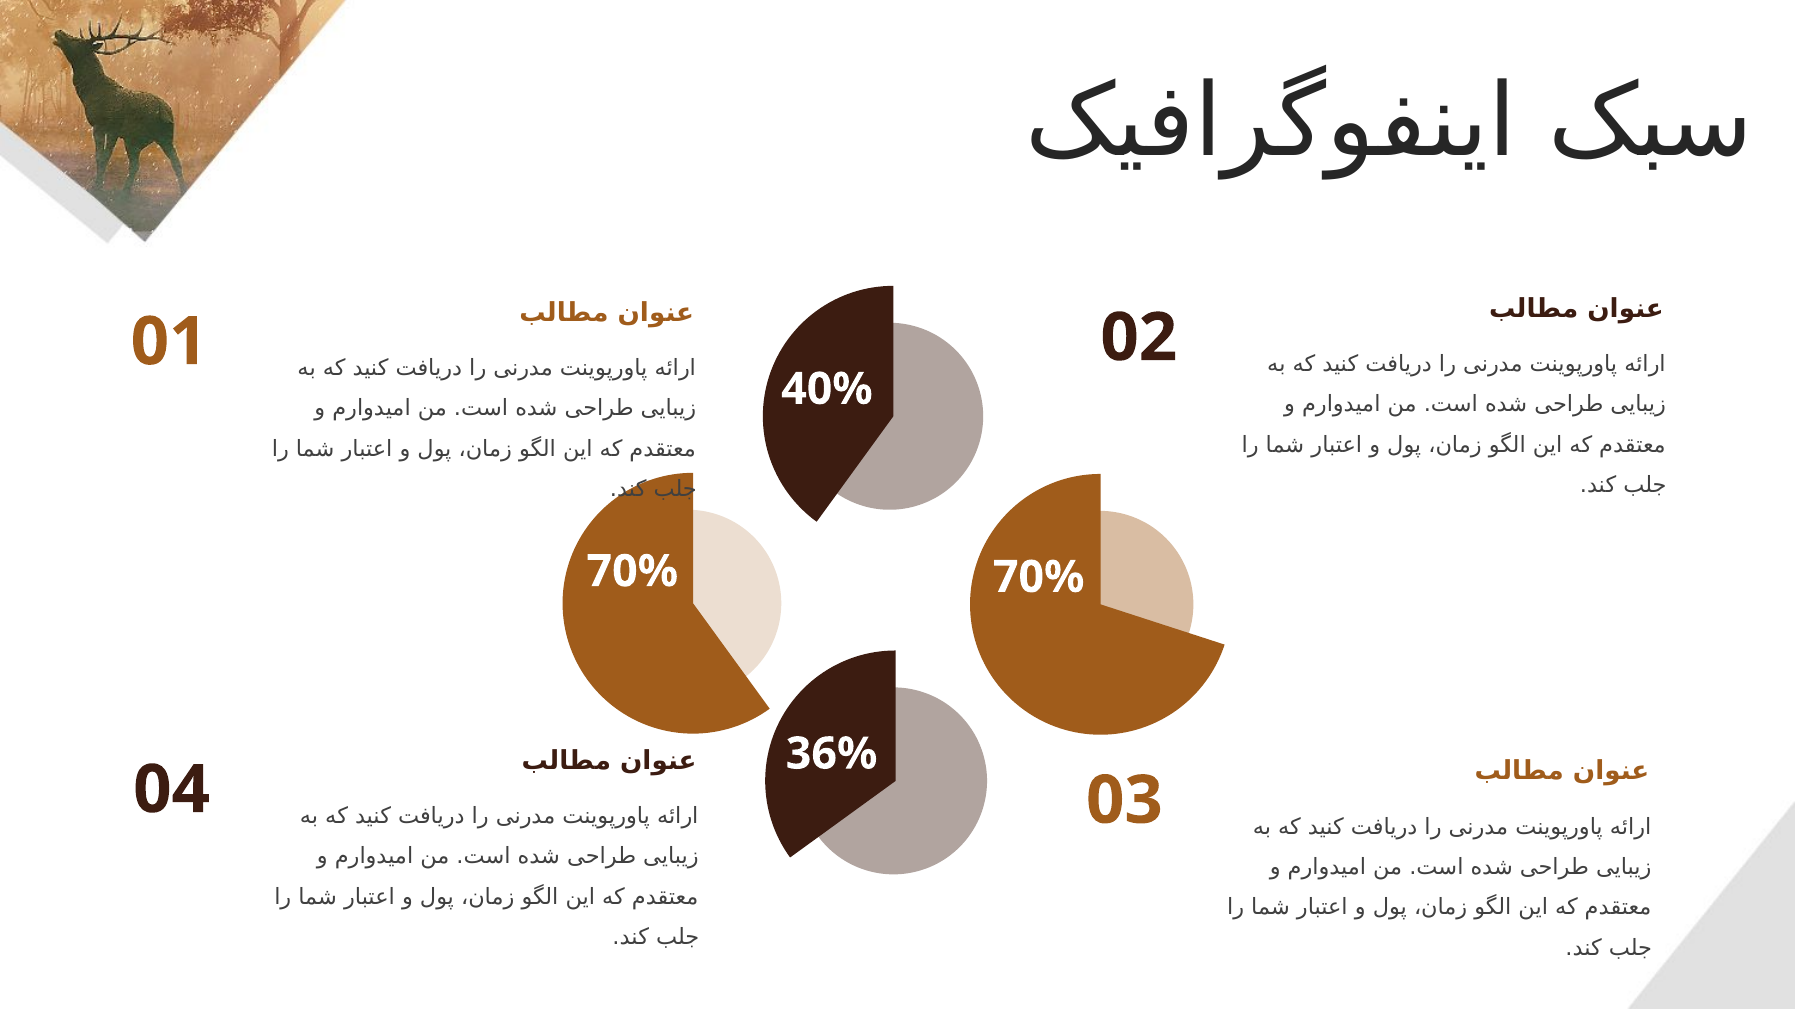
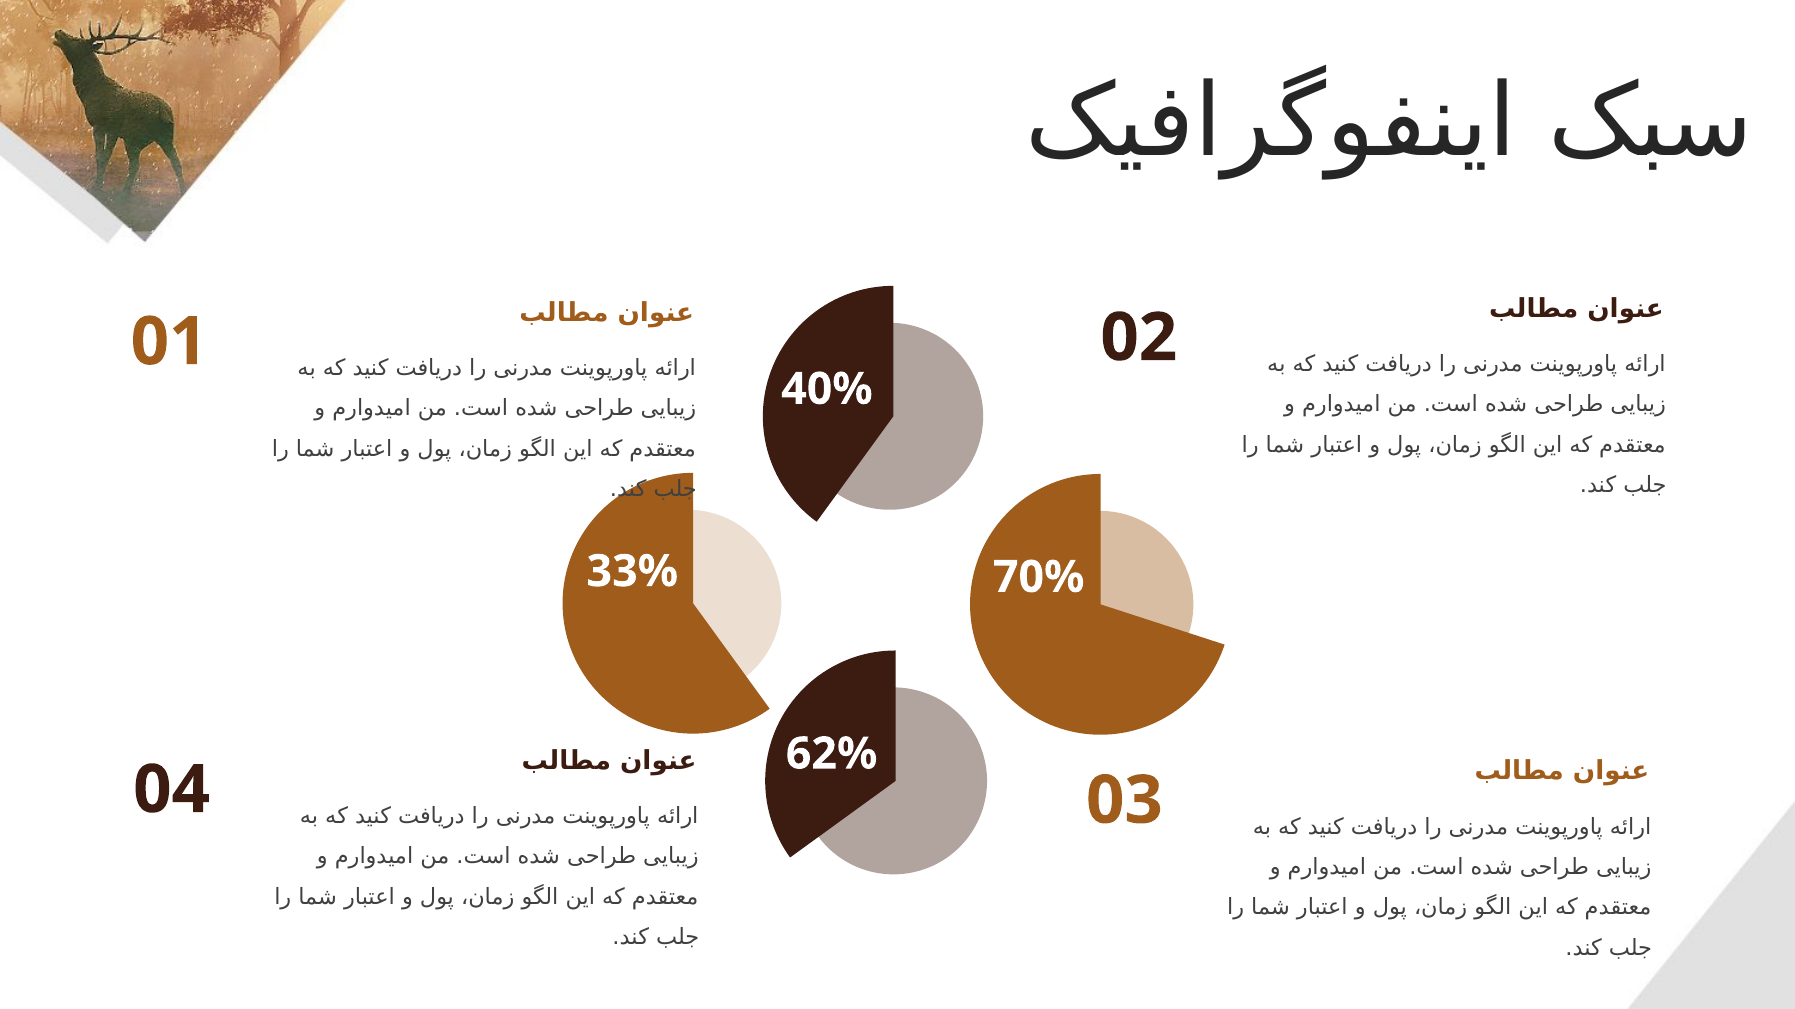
70%: 70% -> 33% (632, 572)
36%: 36% -> 62% (832, 754)
